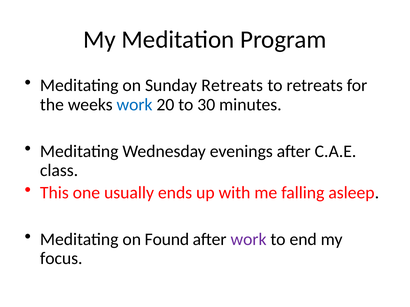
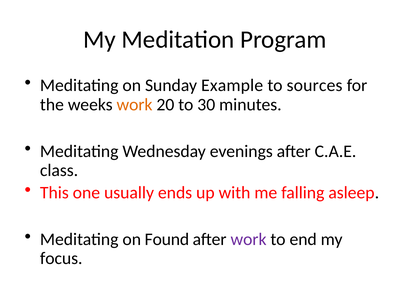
Sunday Retreats: Retreats -> Example (232, 86)
to retreats: retreats -> sources (315, 86)
work colour: blue -> orange (135, 105)
